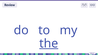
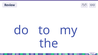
the underline: present -> none (49, 44)
